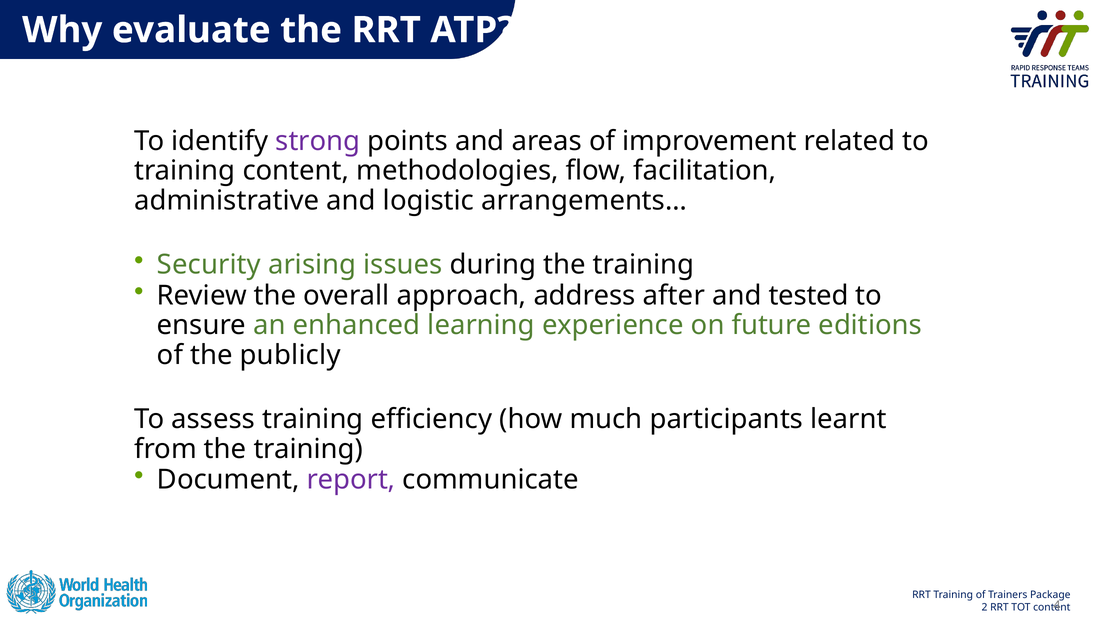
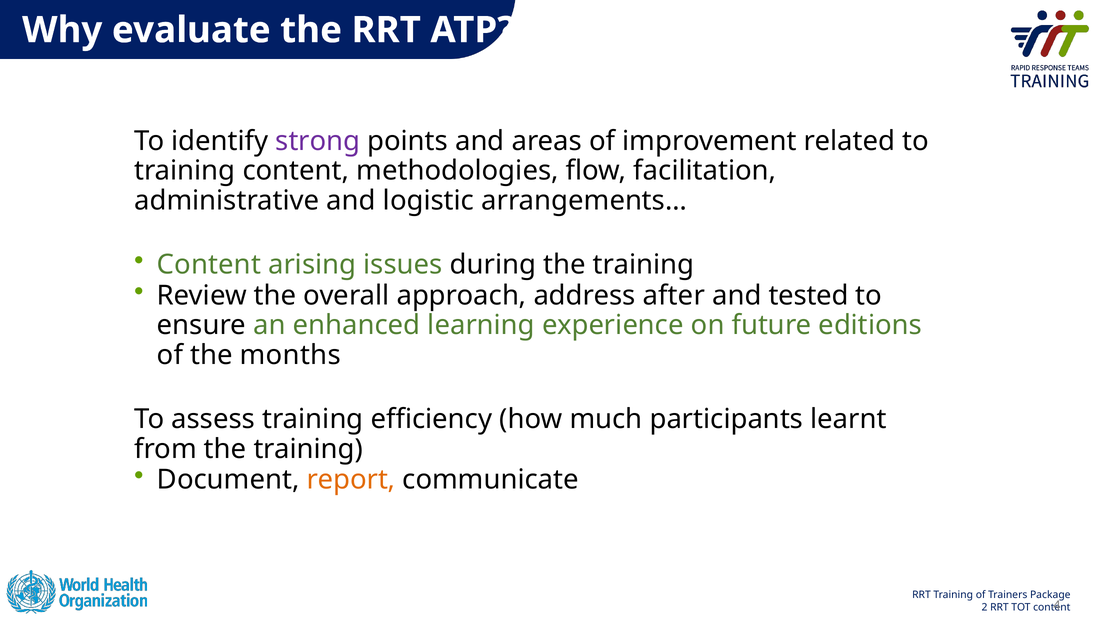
Security: Security -> Content (209, 264)
publicly: publicly -> months (290, 355)
report colour: purple -> orange (351, 479)
